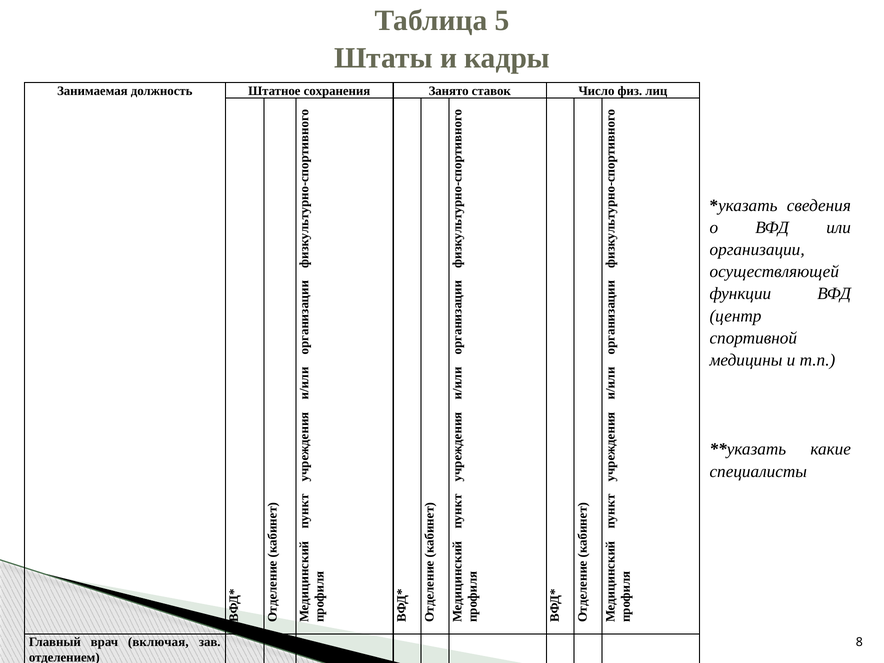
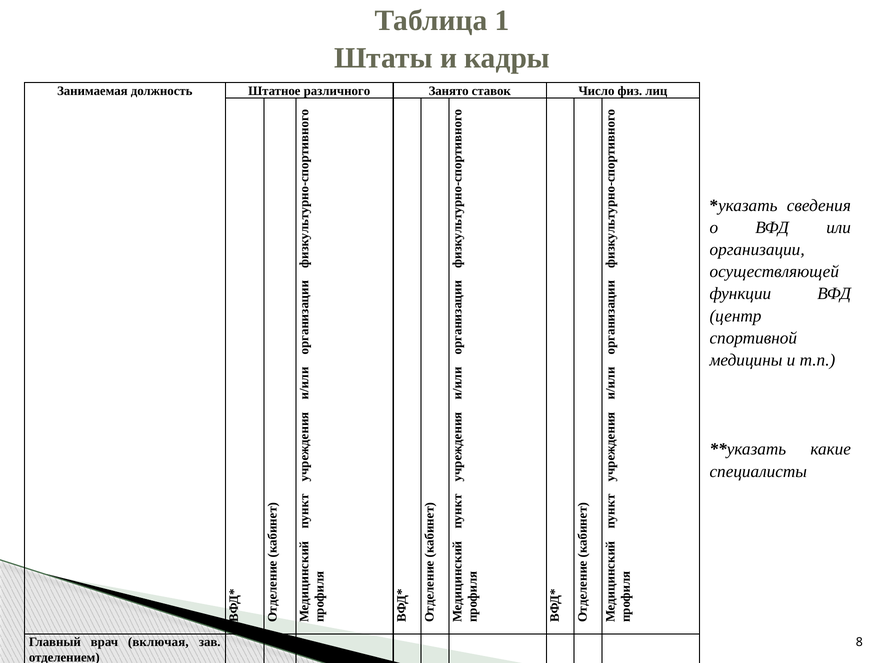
5: 5 -> 1 (502, 20)
сохранения: сохранения -> различного (337, 91)
